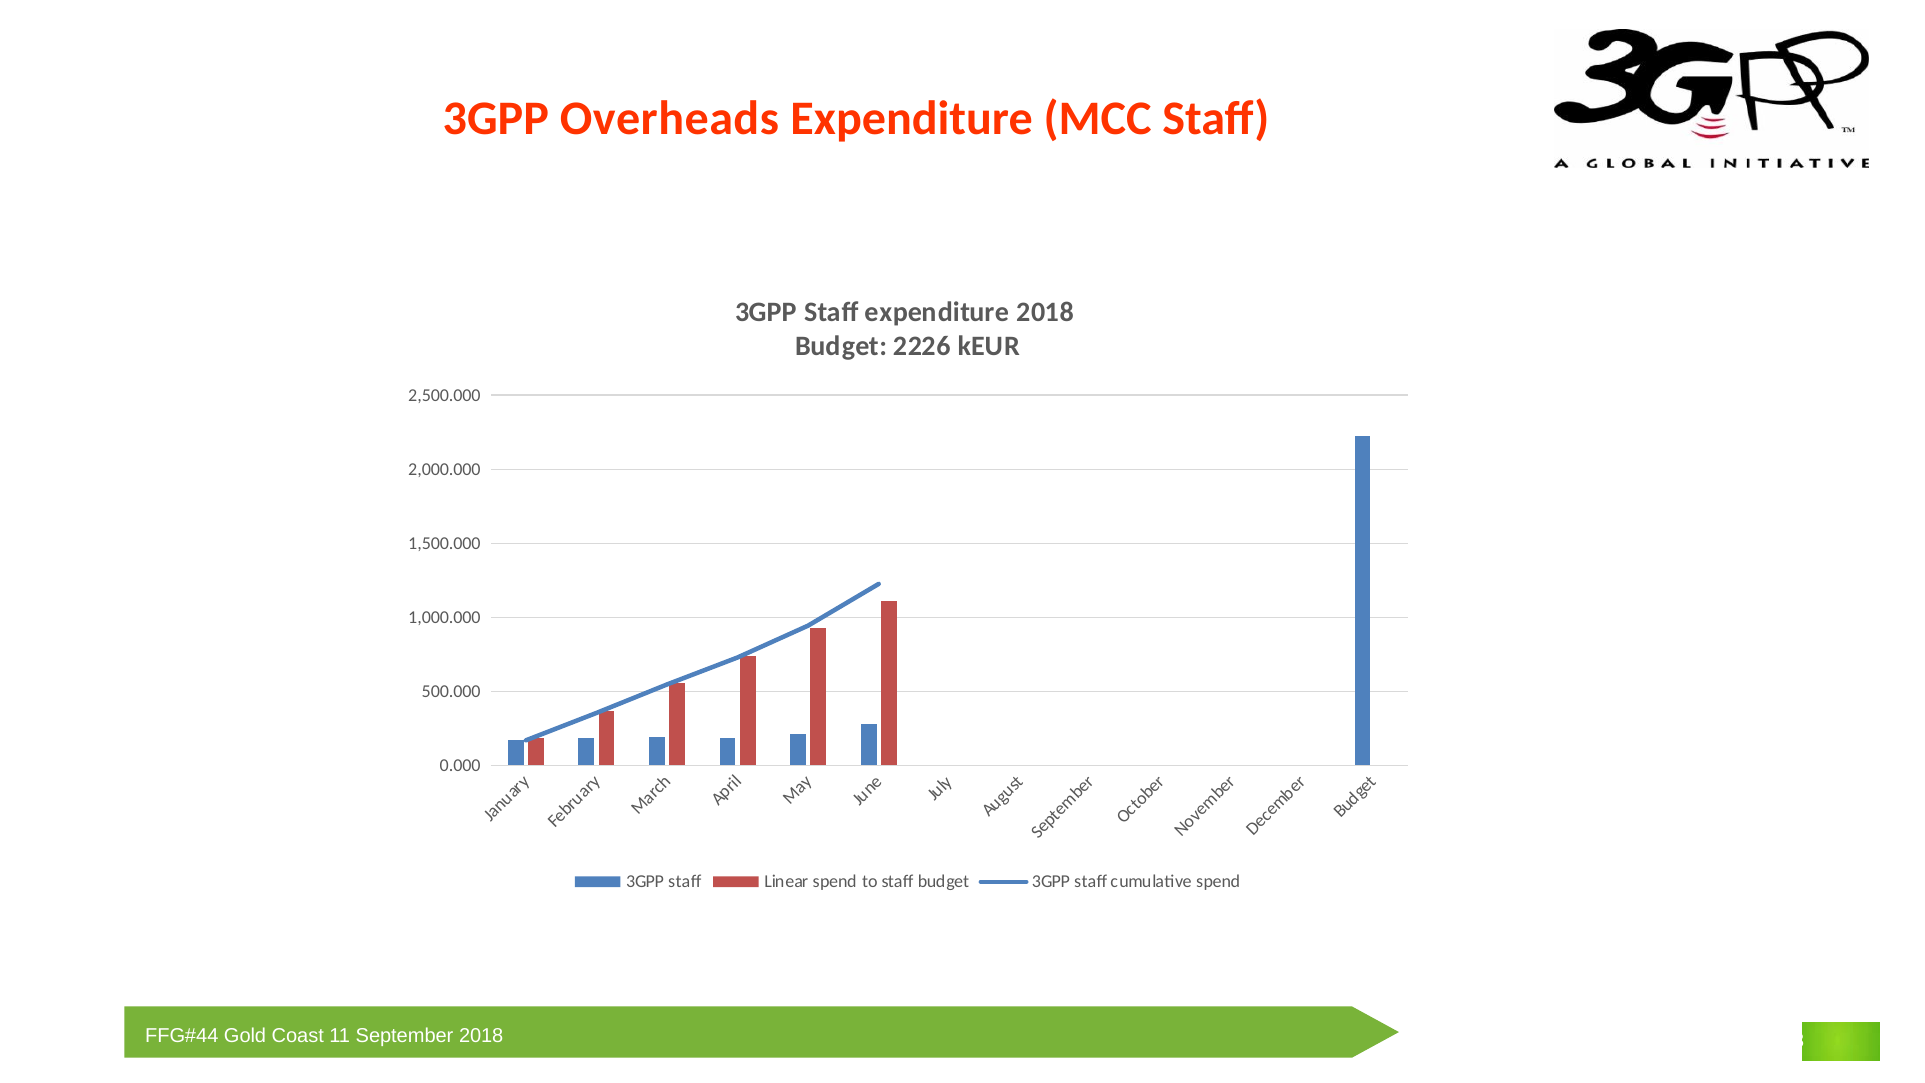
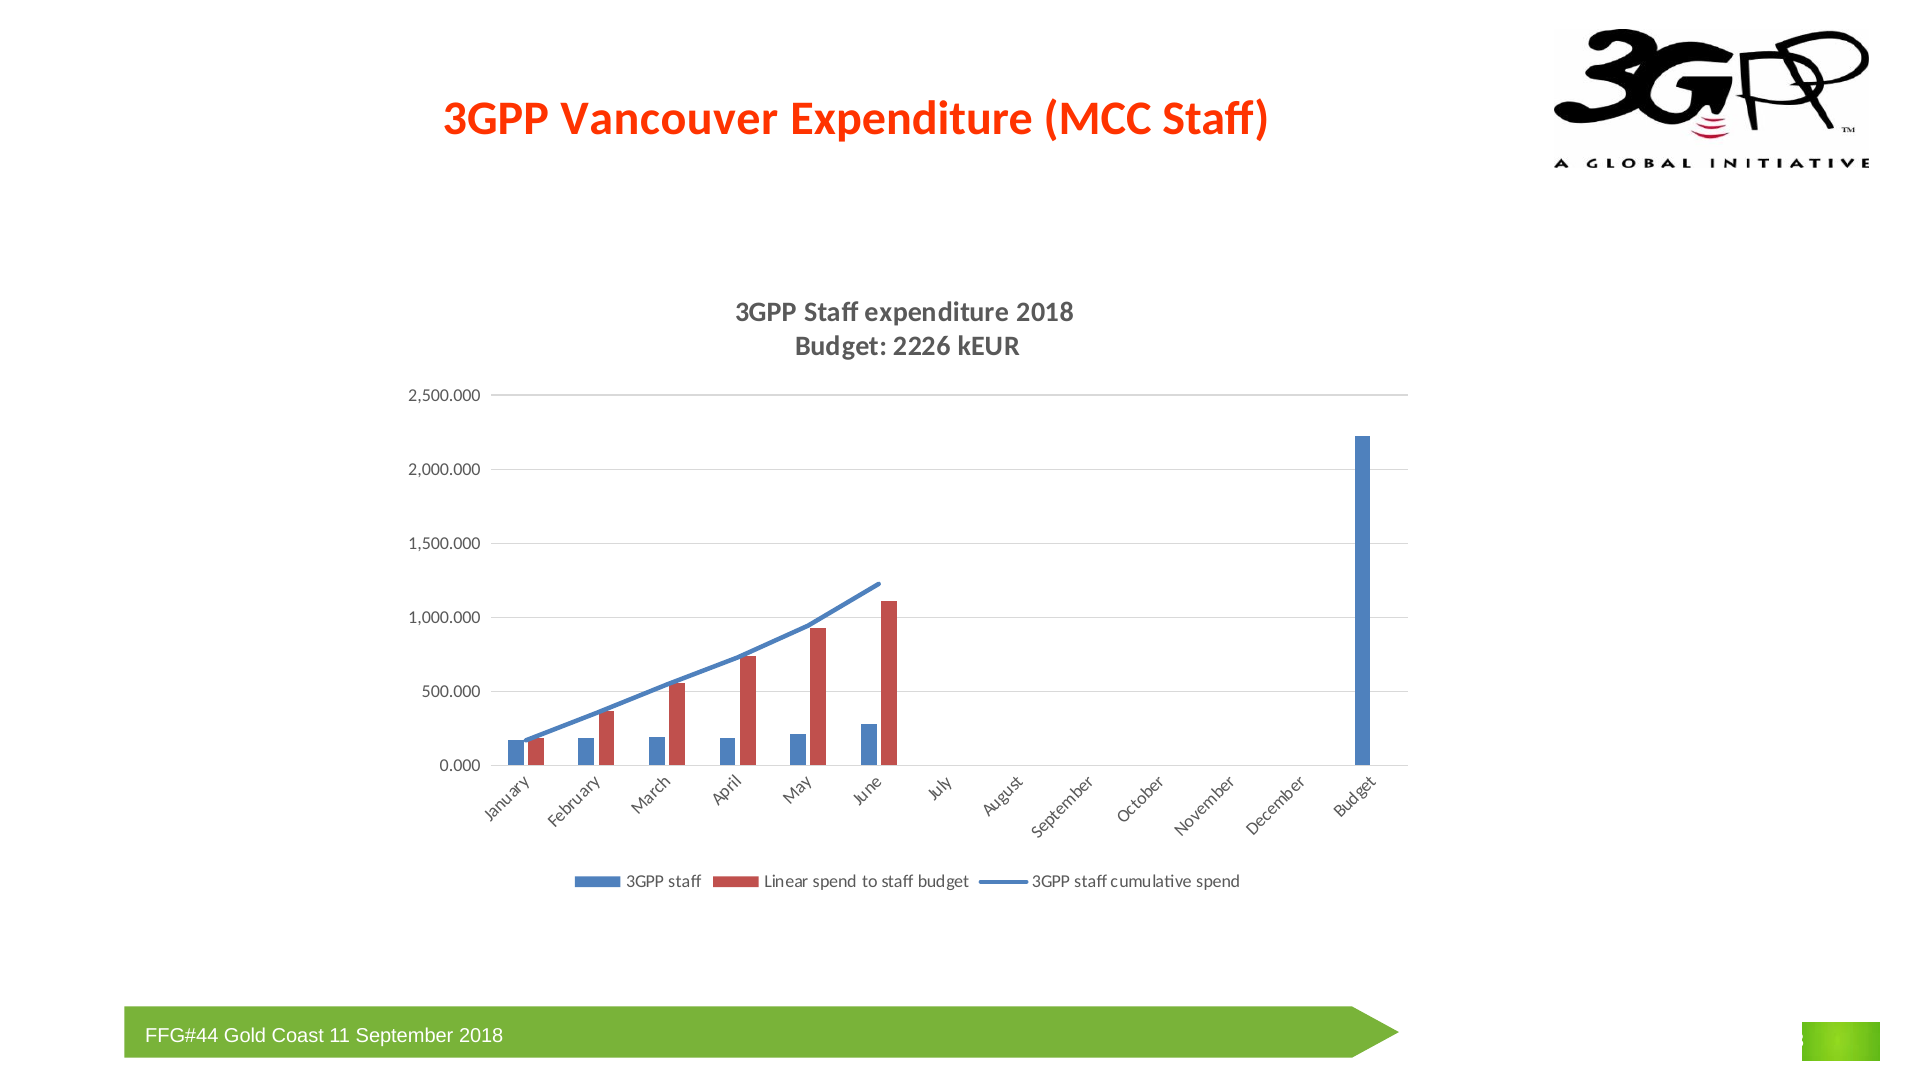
Overheads: Overheads -> Vancouver (669, 119)
